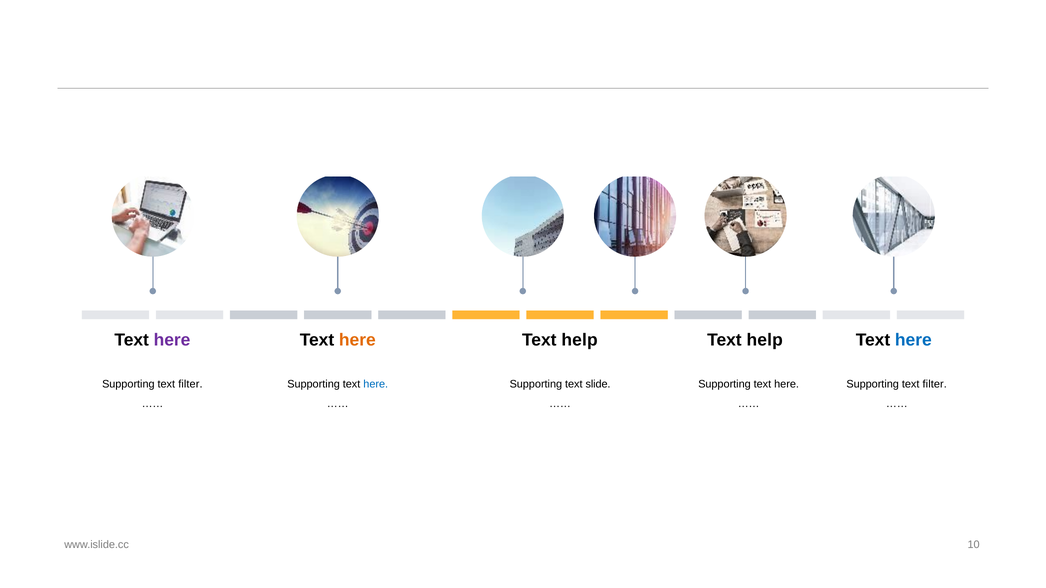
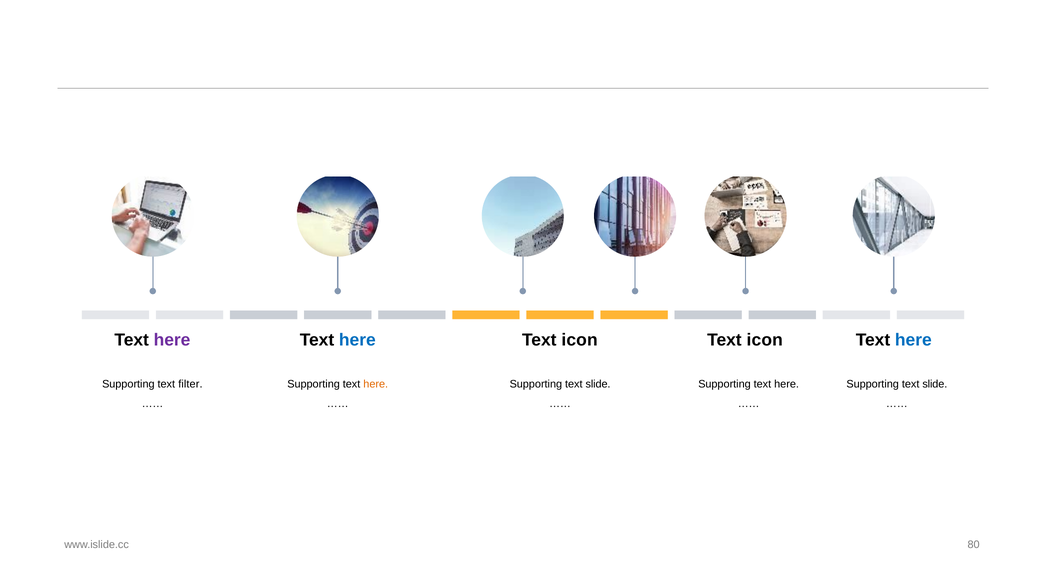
here colour: orange -> blue (357, 340)
help: help -> icon (580, 340)
help: help -> icon (765, 340)
here colour: blue -> orange (376, 385)
filter: filter -> slide (935, 385)
10: 10 -> 80 (974, 545)
